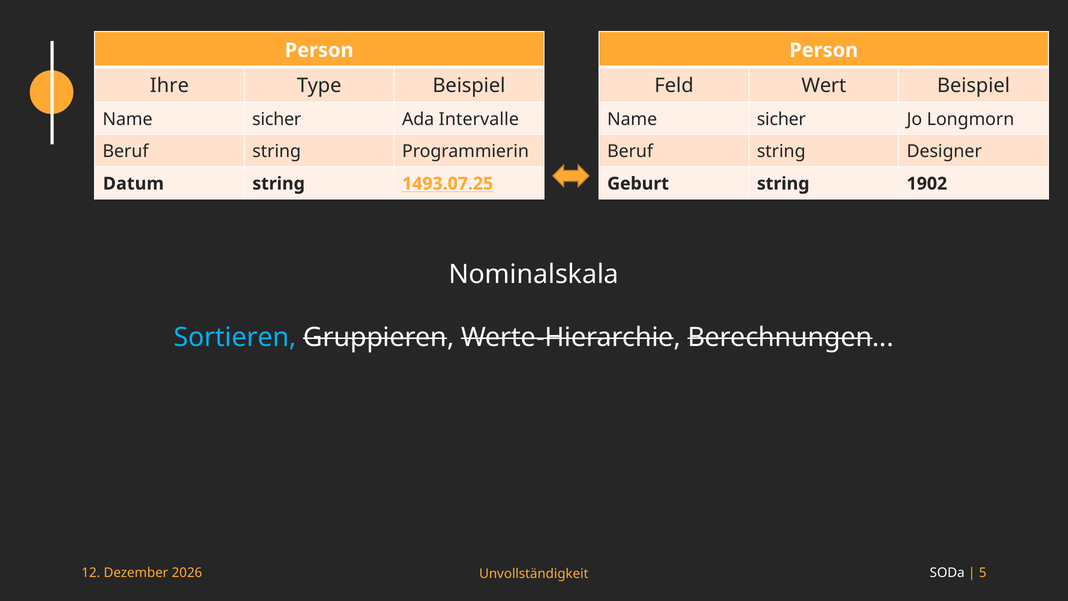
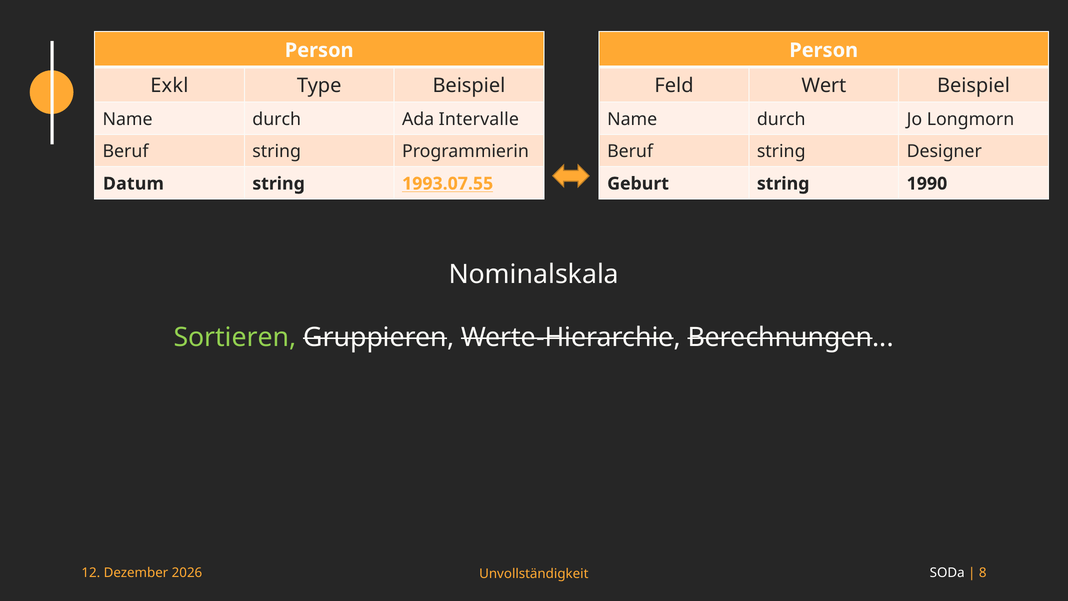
Ihre: Ihre -> Exkl (169, 86)
sicher: sicher -> durch (277, 119)
sicher: sicher -> durch (781, 119)
1493.07.25: 1493.07.25 -> 1993.07.55 (448, 184)
1902: 1902 -> 1990 (927, 184)
Sortieren colour: light blue -> light green (235, 337)
5: 5 -> 8 (983, 573)
